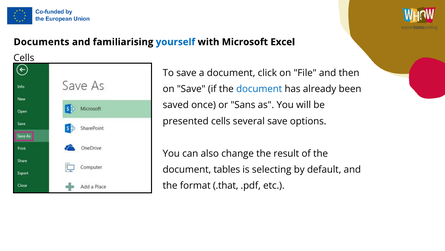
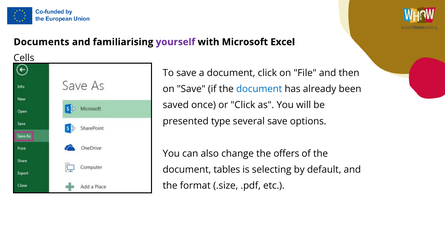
yourself colour: blue -> purple (176, 42)
or Sans: Sans -> Click (243, 105)
presented cells: cells -> type (221, 121)
result: result -> offers (286, 153)
.that: .that -> .size (226, 185)
